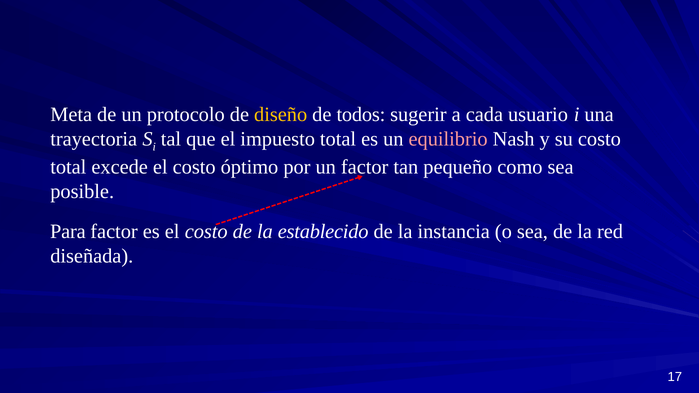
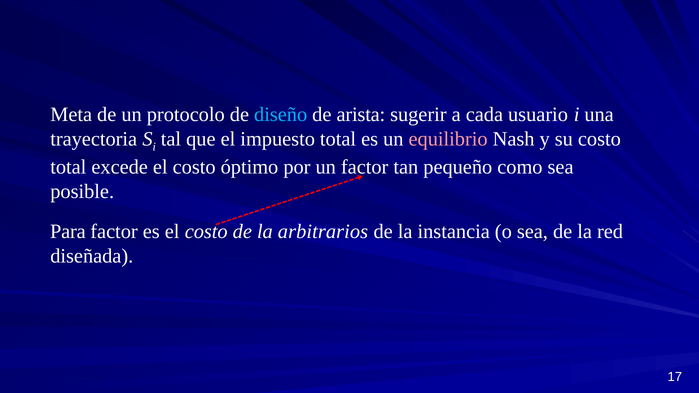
diseño colour: yellow -> light blue (281, 115)
todos: todos -> arista (361, 115)
establecido: establecido -> arbitrarios (323, 232)
